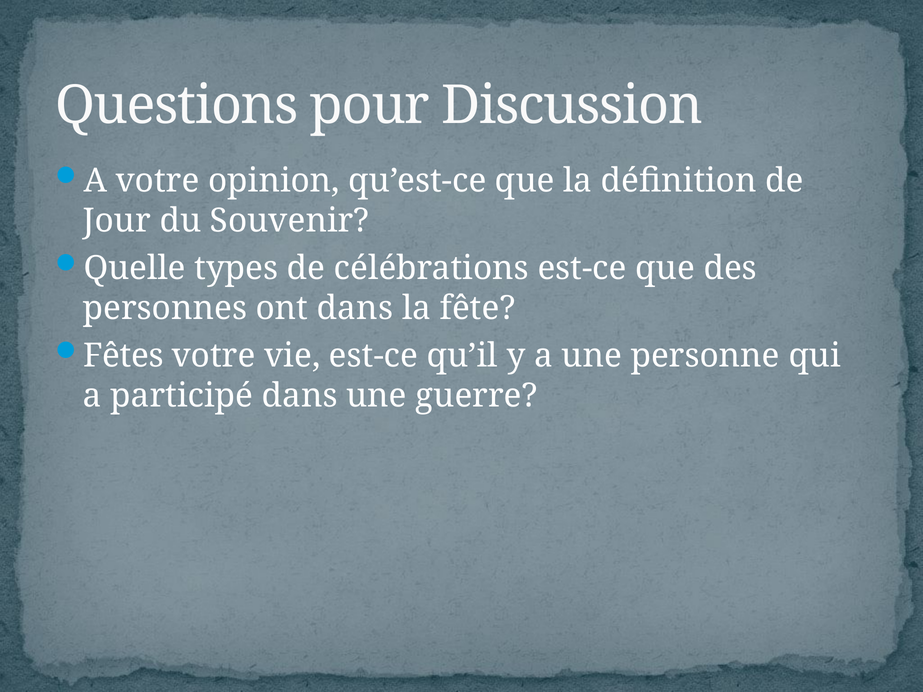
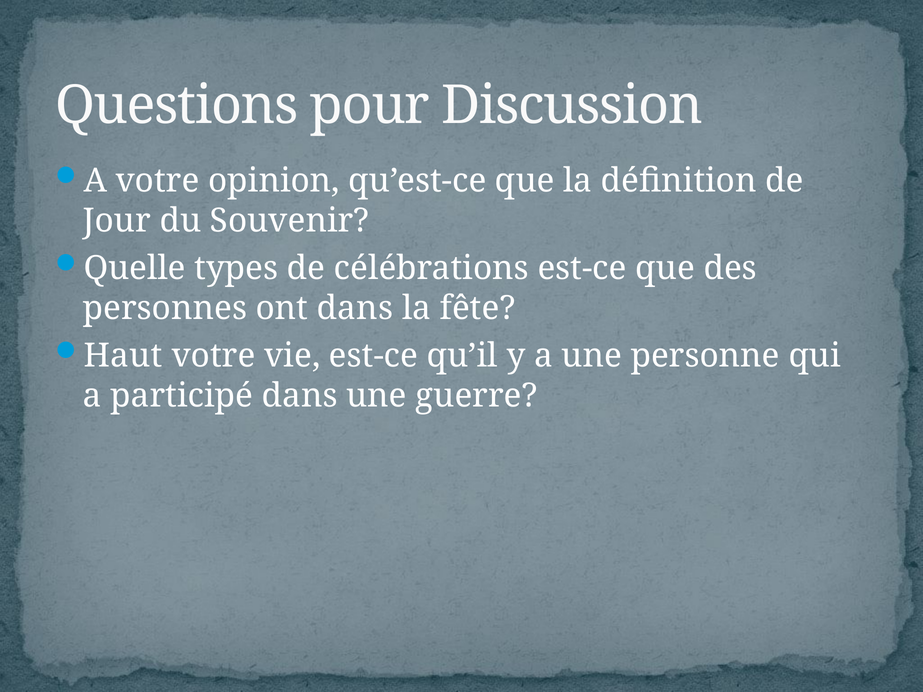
Fêtes: Fêtes -> Haut (123, 356)
